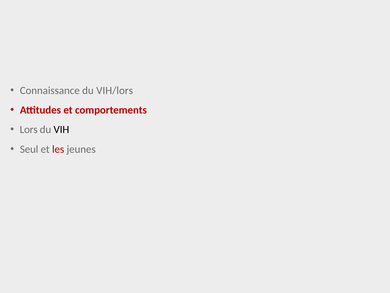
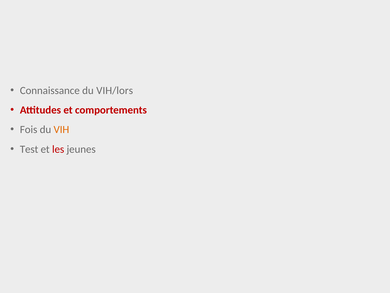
Lors: Lors -> Fois (29, 129)
VIH colour: black -> orange (61, 129)
Seul: Seul -> Test (29, 149)
